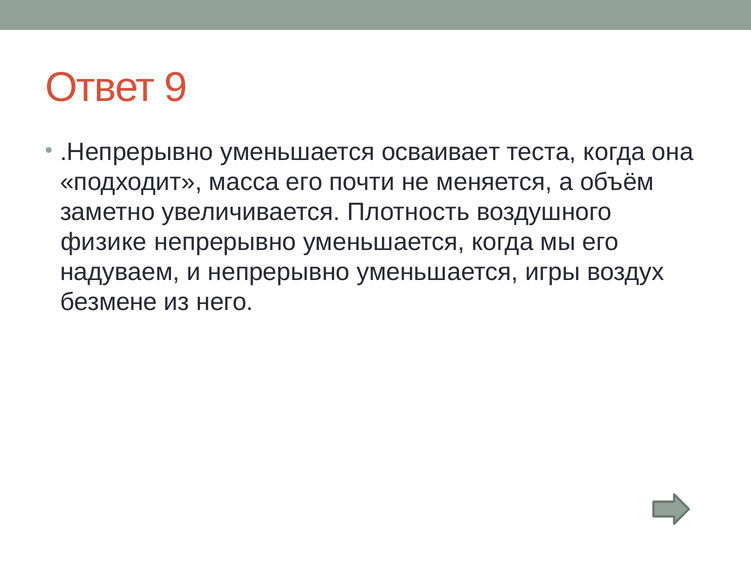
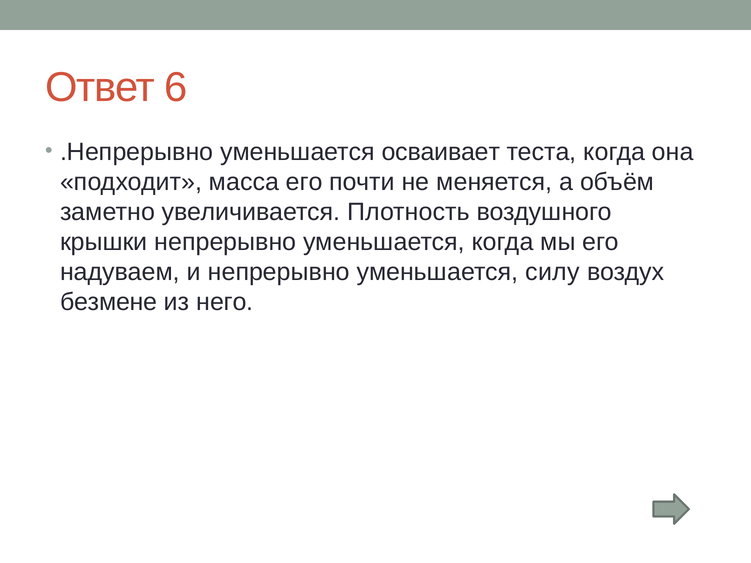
9: 9 -> 6 (176, 87)
физике: физике -> крышки (104, 242)
игры: игры -> силу (553, 272)
